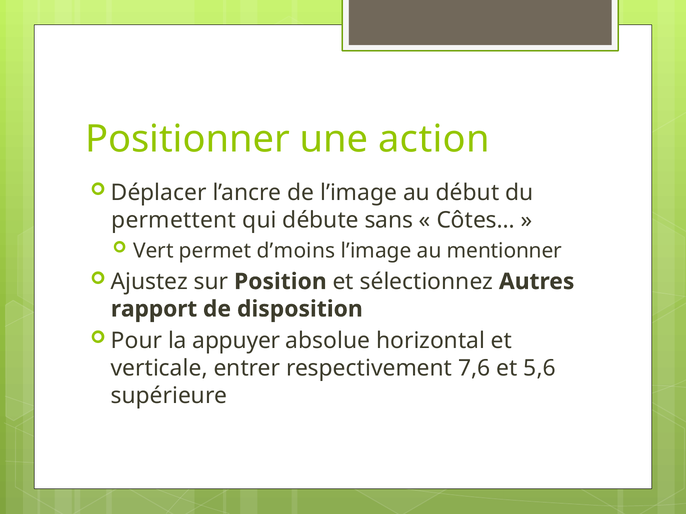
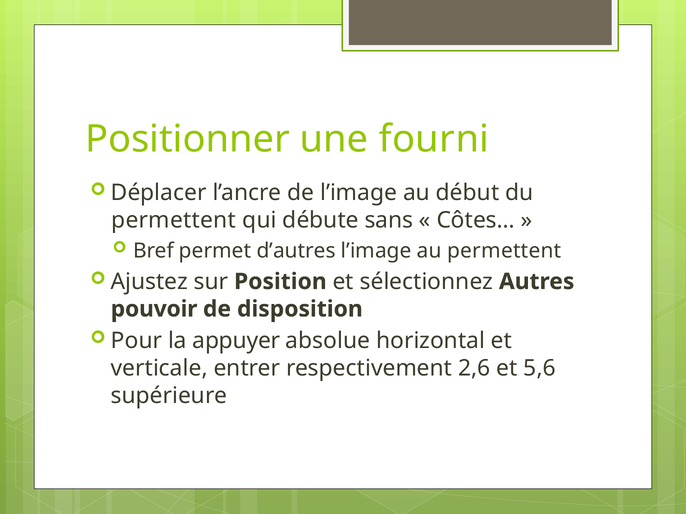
action: action -> fourni (434, 139)
Vert: Vert -> Bref (153, 251)
d’moins: d’moins -> d’autres (296, 251)
au mentionner: mentionner -> permettent (504, 251)
rapport: rapport -> pouvoir (154, 309)
7,6: 7,6 -> 2,6 (474, 369)
